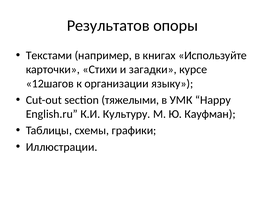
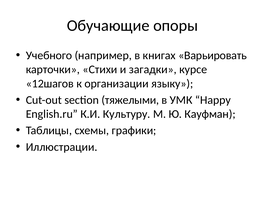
Результатов: Результатов -> Обучающие (108, 26)
Текстами: Текстами -> Учебного (49, 56)
Используйте: Используйте -> Варьировать (213, 56)
